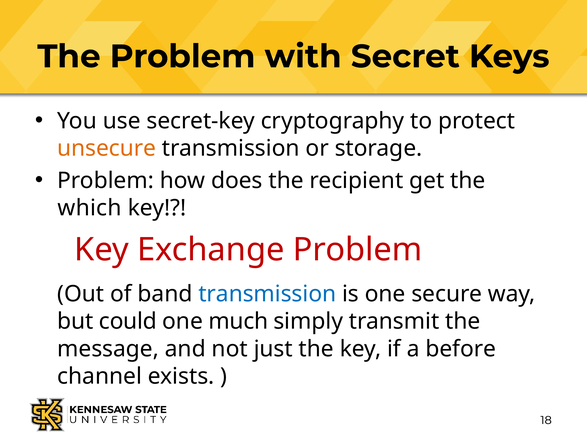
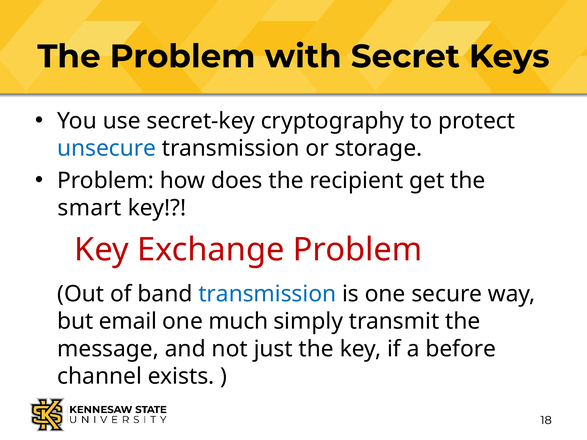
unsecure colour: orange -> blue (107, 148)
which: which -> smart (89, 208)
could: could -> email (128, 322)
